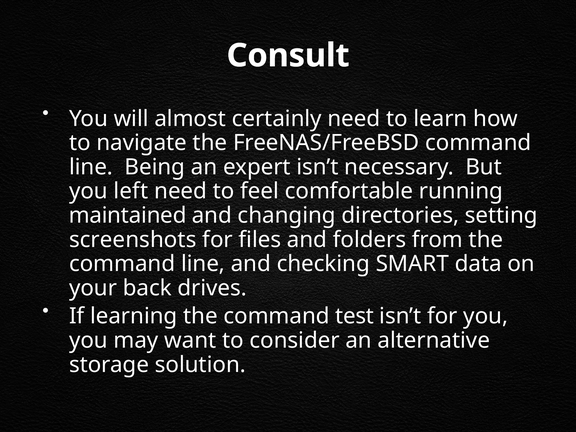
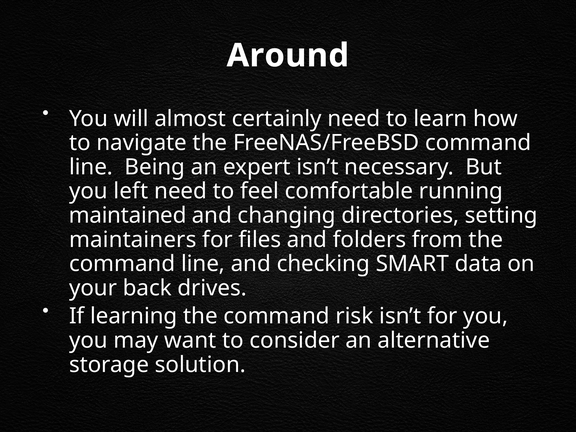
Consult: Consult -> Around (288, 56)
screenshots: screenshots -> maintainers (133, 240)
test: test -> risk (354, 316)
